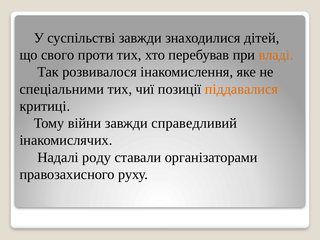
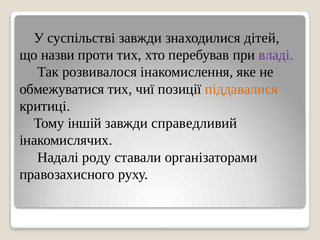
свого: свого -> назви (58, 55)
владі colour: orange -> purple (276, 55)
спеціальними: спеціальними -> обмежуватися (62, 89)
війни: війни -> іншій (85, 123)
